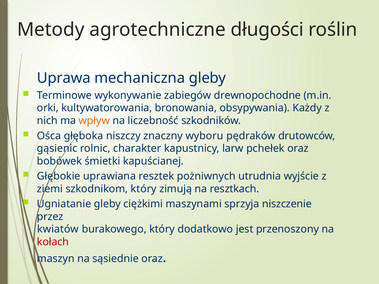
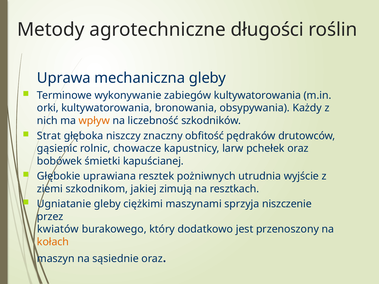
zabiegów drewnopochodne: drewnopochodne -> kultywatorowania (257, 95)
Ośca: Ośca -> Strat (49, 136)
wyboru: wyboru -> obfitość (205, 136)
charakter: charakter -> chowacze (137, 149)
szkodnikom który: który -> jakiej (144, 189)
kołach colour: red -> orange (53, 242)
